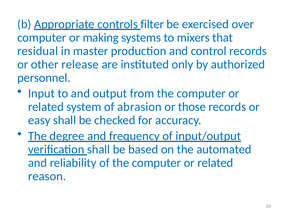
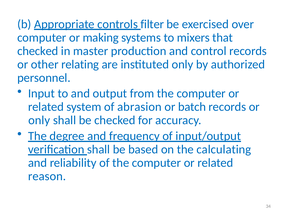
residual: residual -> checked (38, 51)
release: release -> relating (80, 64)
those: those -> batch (192, 107)
easy: easy -> only (39, 120)
automated: automated -> calculating (224, 149)
